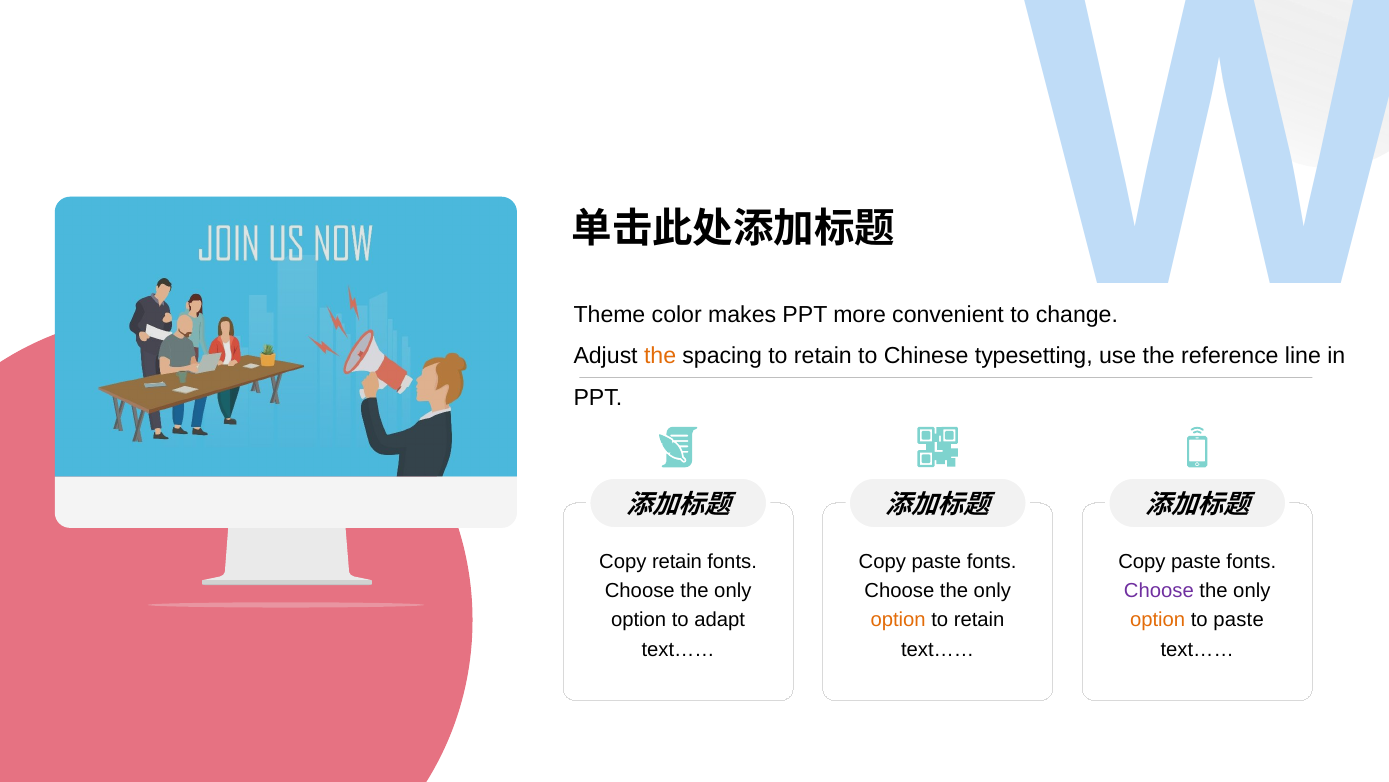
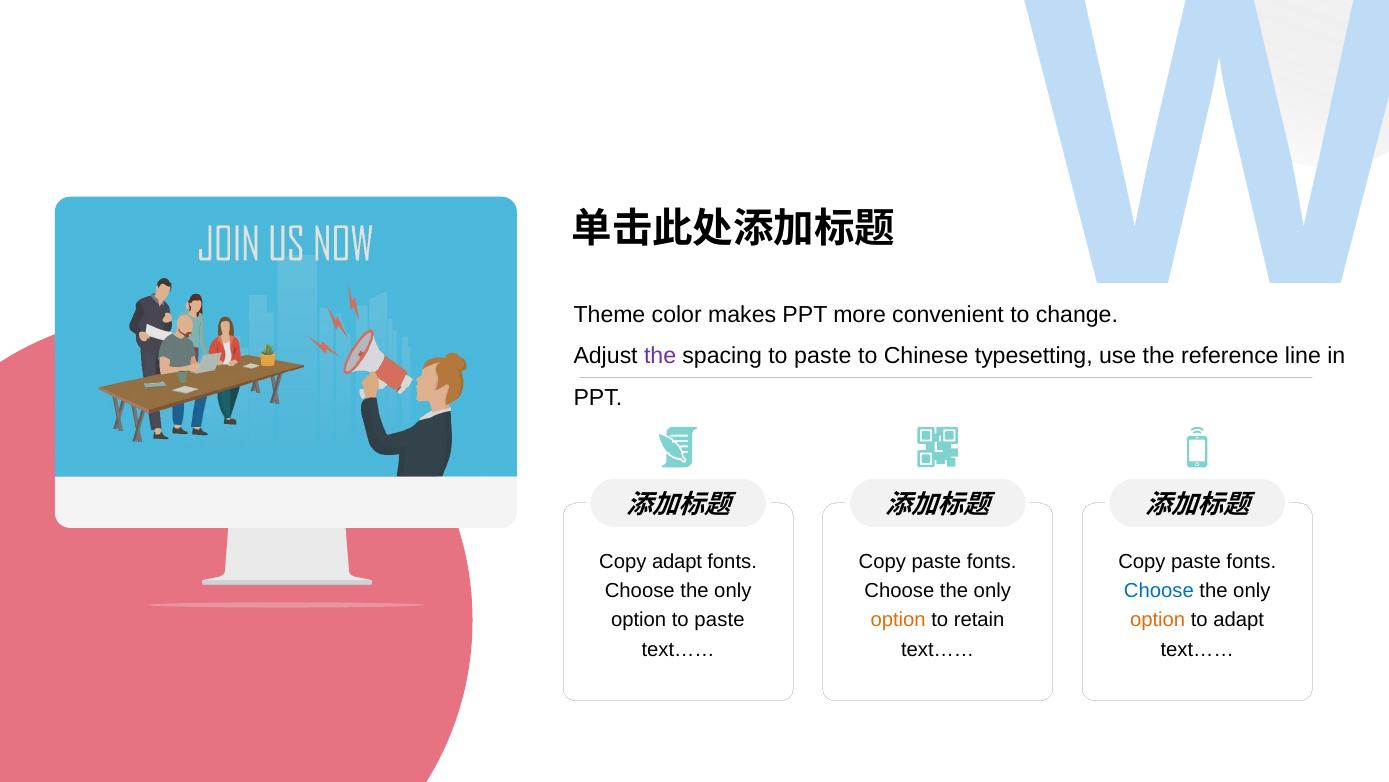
the colour: orange -> purple (660, 356)
spacing to retain: retain -> paste (823, 356)
Copy retain: retain -> adapt (677, 561)
Choose colour: purple -> blue (1159, 590)
option to adapt: adapt -> paste (720, 620)
to paste: paste -> adapt (1239, 620)
